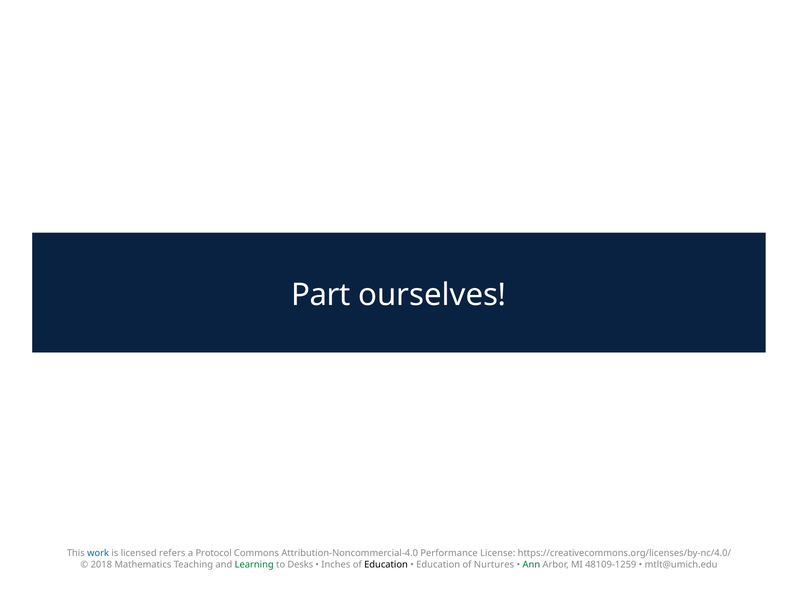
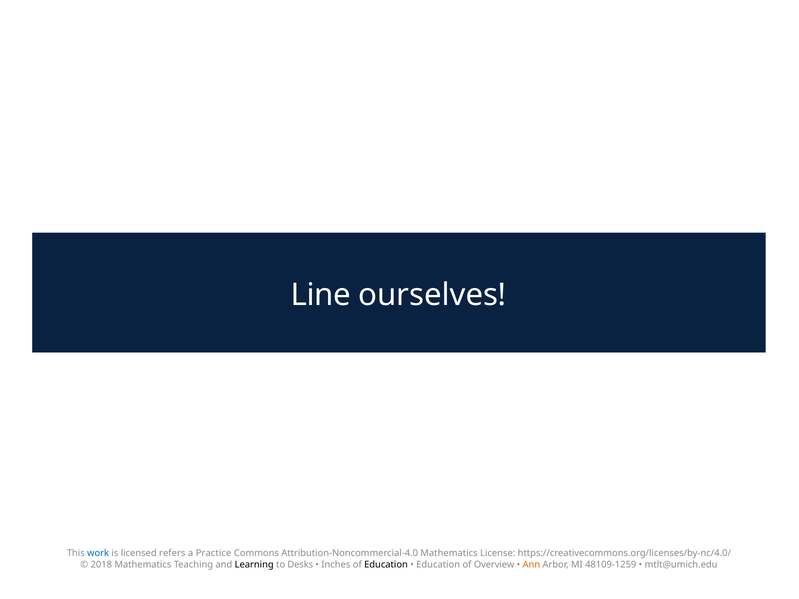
Part: Part -> Line (321, 295)
Protocol: Protocol -> Practice (214, 554)
Attribution-Noncommercial-4.0 Performance: Performance -> Mathematics (449, 554)
Learning colour: green -> black (254, 565)
Nurtures: Nurtures -> Overview (494, 565)
Ann colour: green -> orange (531, 565)
